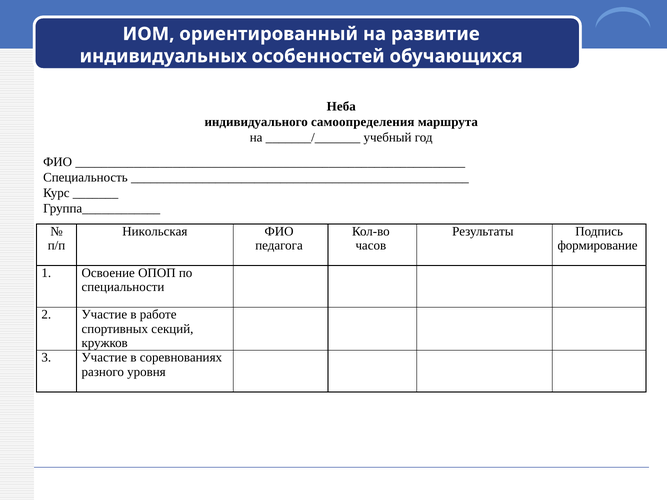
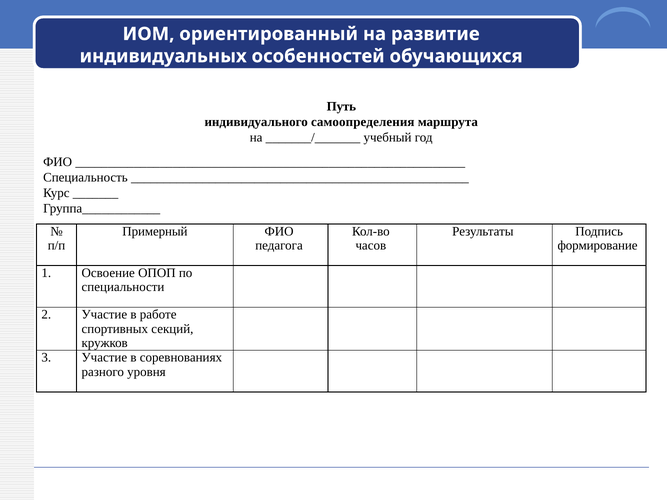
Неба: Неба -> Путь (341, 106)
Никольская: Никольская -> Примерный (155, 231)
